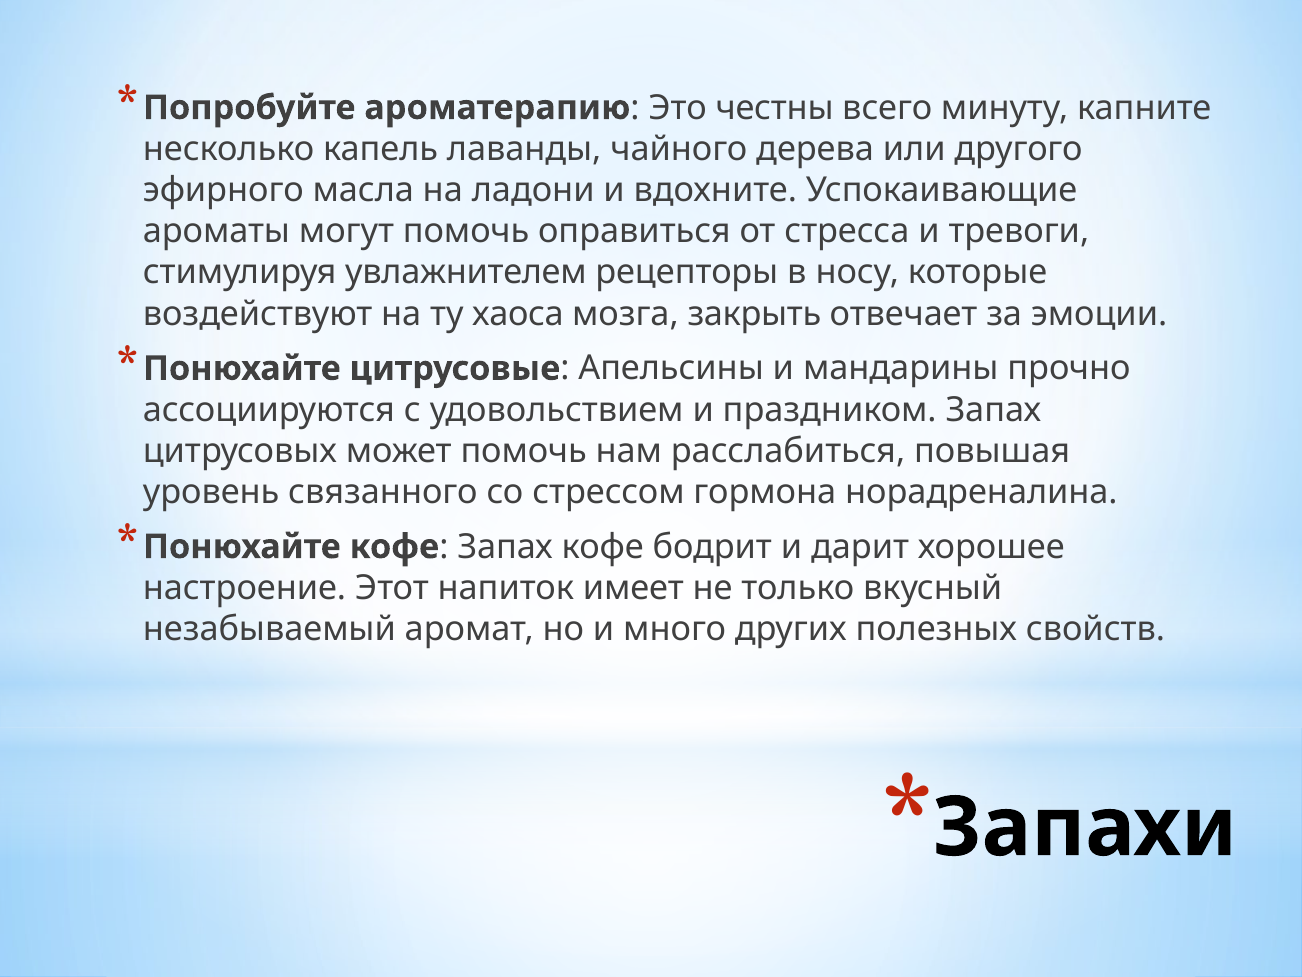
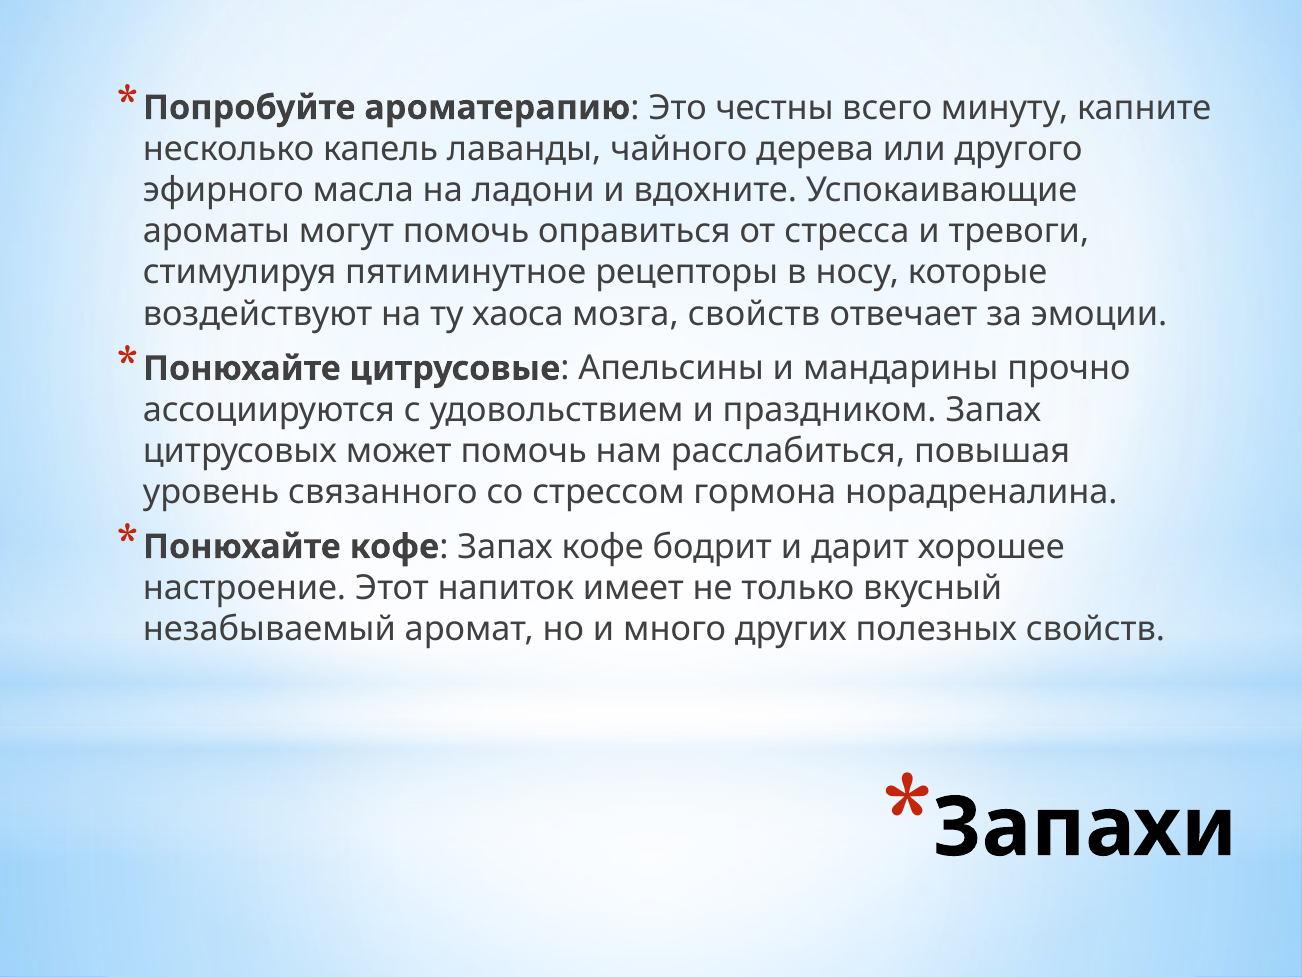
увлажнителем: увлажнителем -> пятиминутное (466, 272)
мозга закрыть: закрыть -> свойств (754, 314)
